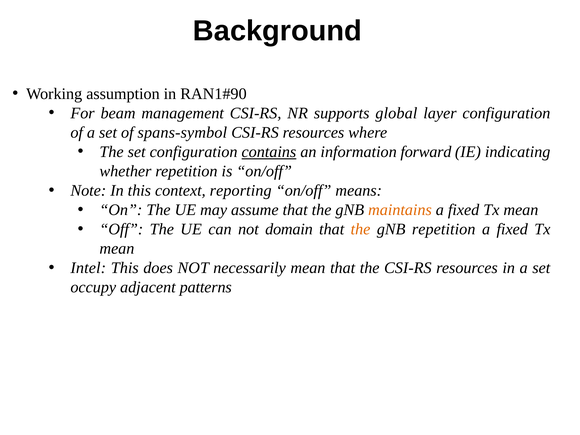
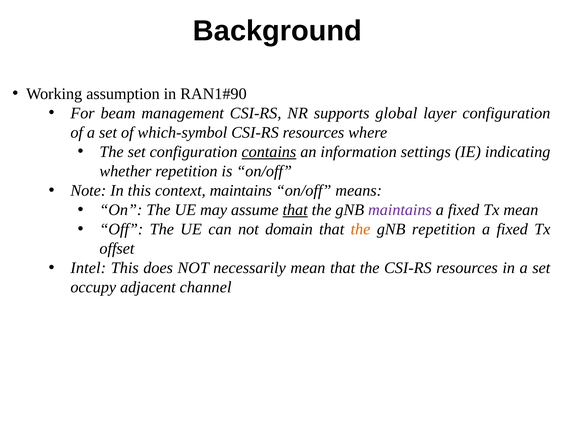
spans-symbol: spans-symbol -> which-symbol (182, 133)
forward: forward -> settings (426, 152)
context reporting: reporting -> maintains (241, 191)
that underline: none -> present (295, 210)
maintains colour: orange -> purple (400, 210)
mean: mean -> offset (117, 249)
patterns: patterns -> channel (206, 287)
